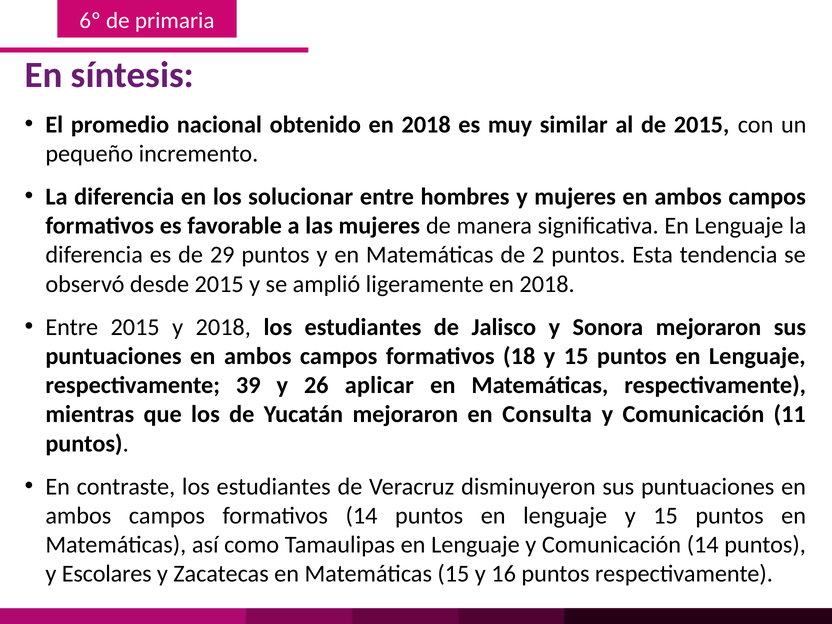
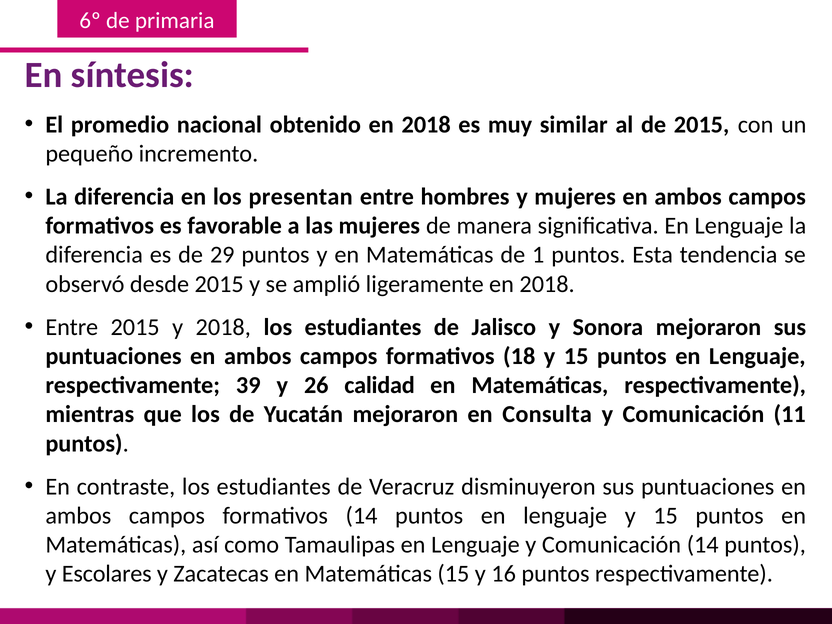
solucionar: solucionar -> presentan (301, 197)
2: 2 -> 1 (538, 255)
aplicar: aplicar -> calidad (380, 385)
